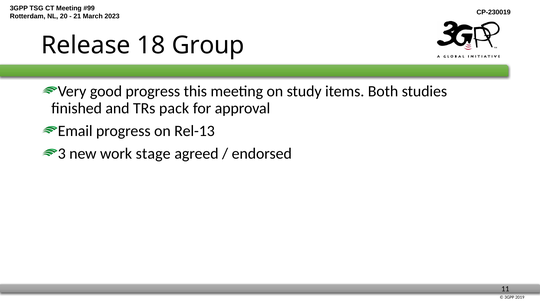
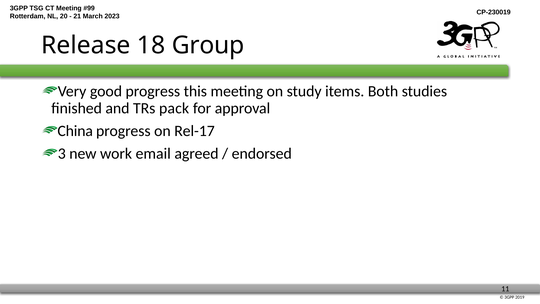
Email: Email -> China (75, 131)
Rel-13: Rel-13 -> Rel-17 (194, 131)
stage: stage -> email (153, 154)
